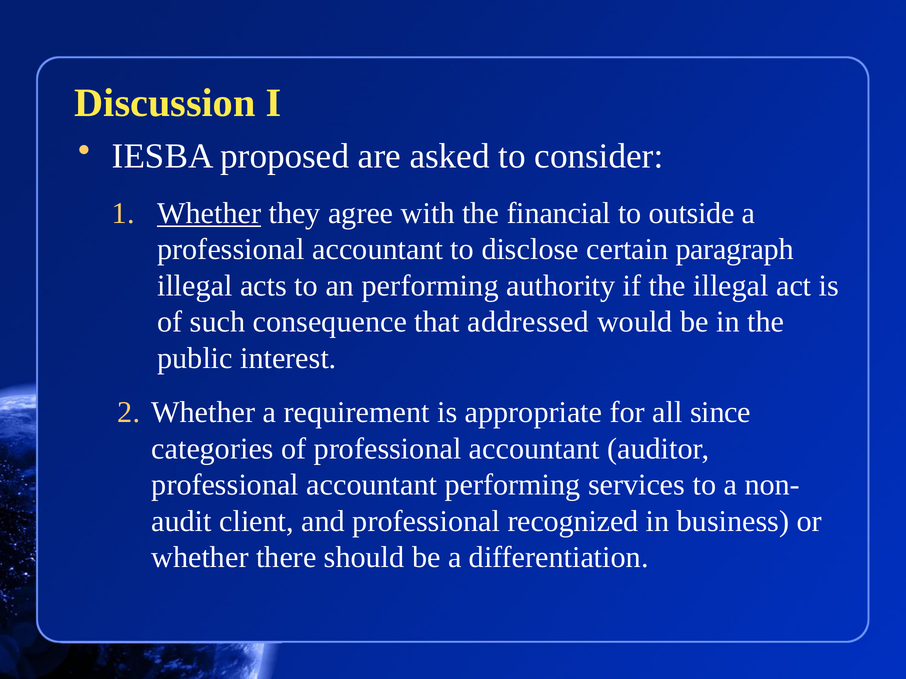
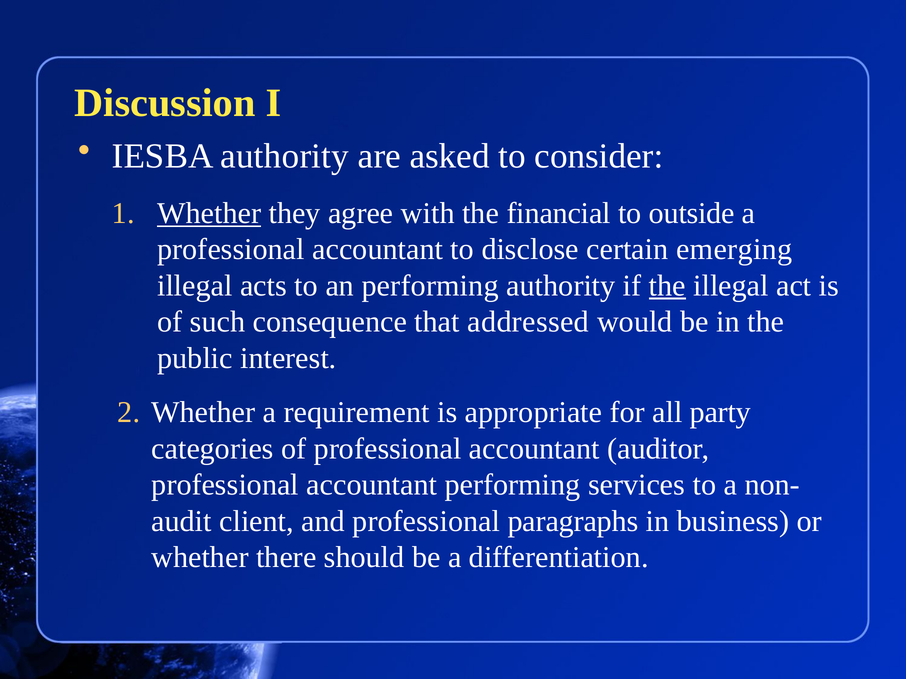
IESBA proposed: proposed -> authority (285, 156)
paragraph: paragraph -> emerging (734, 250)
the underline: none -> present (667, 286)
since: since -> party (720, 413)
recognized: recognized -> paragraphs (573, 521)
